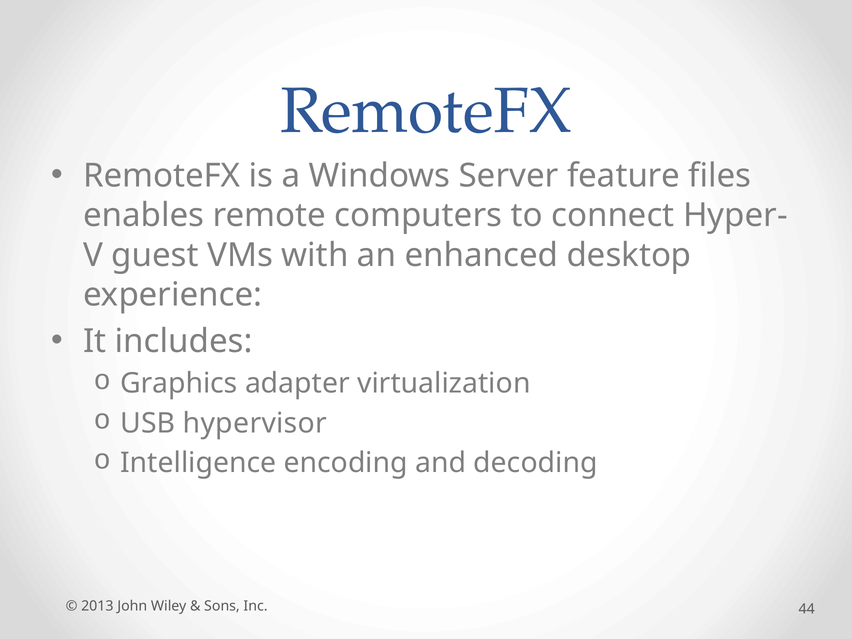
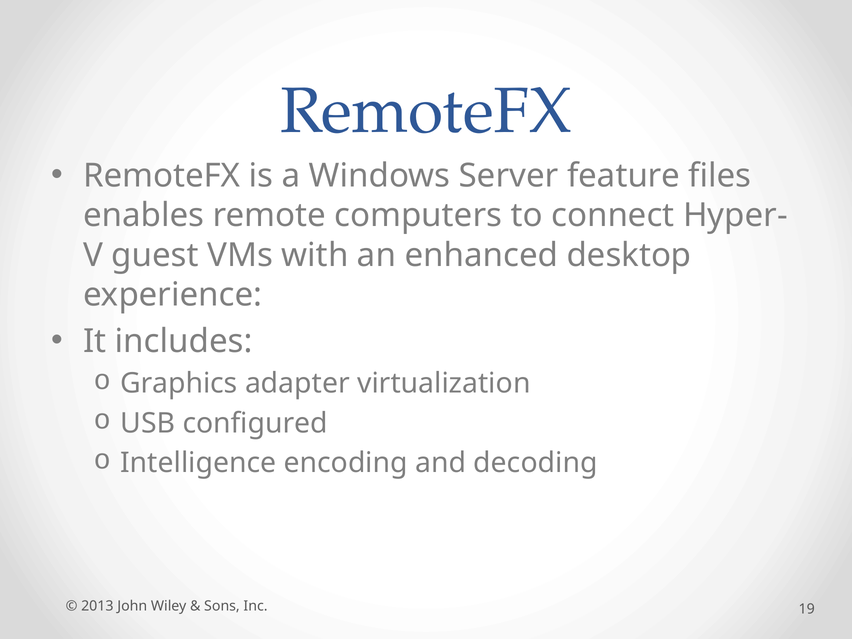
hypervisor: hypervisor -> configured (255, 423)
44: 44 -> 19 (807, 609)
